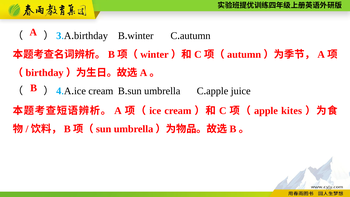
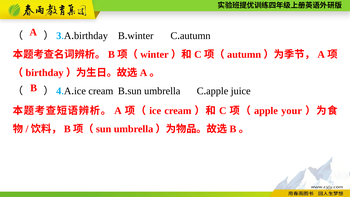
kites: kites -> your (292, 111)
